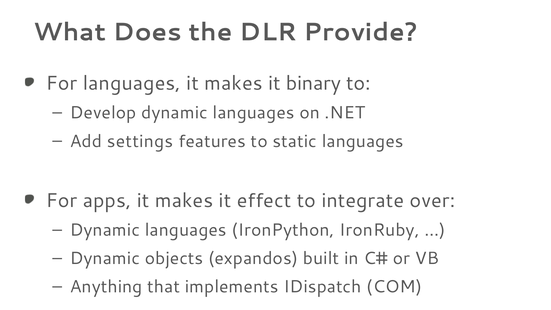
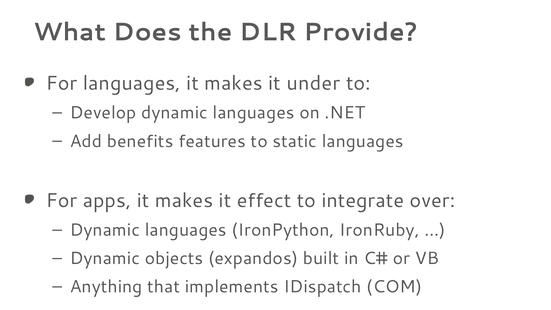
binary: binary -> under (313, 83)
settings: settings -> benefits (140, 141)
